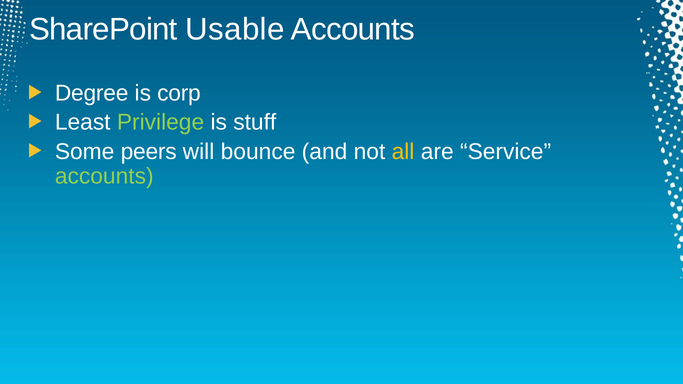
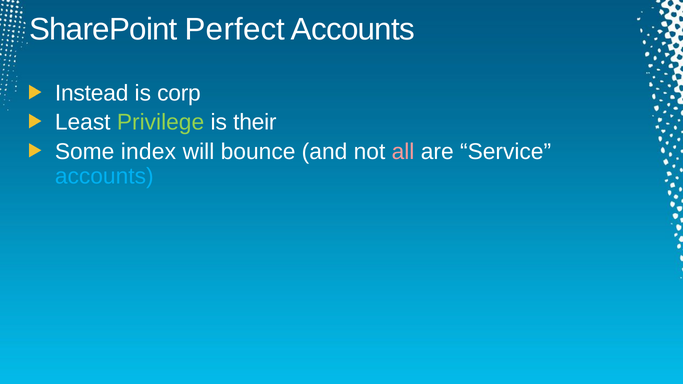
Usable: Usable -> Perfect (235, 30)
Degree: Degree -> Instead (92, 93)
stuff: stuff -> their (255, 122)
peers: peers -> index (148, 152)
all colour: yellow -> pink (403, 152)
accounts colour: light green -> light blue (104, 176)
